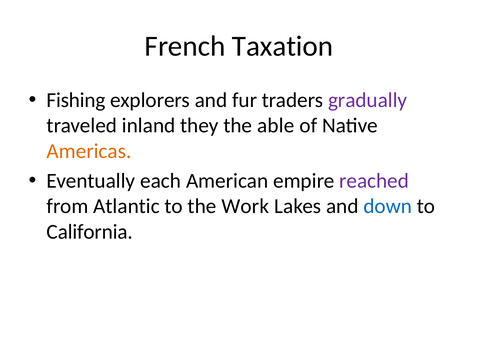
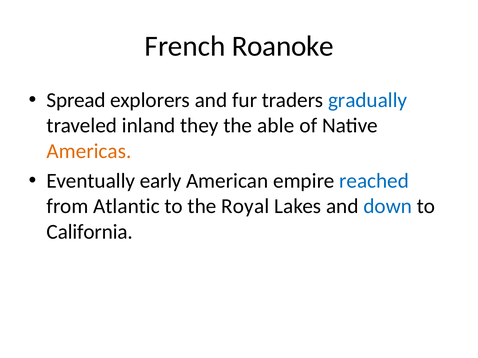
Taxation: Taxation -> Roanoke (283, 46)
Fishing: Fishing -> Spread (76, 100)
gradually colour: purple -> blue (368, 100)
each: each -> early (161, 181)
reached colour: purple -> blue (374, 181)
Work: Work -> Royal (245, 207)
